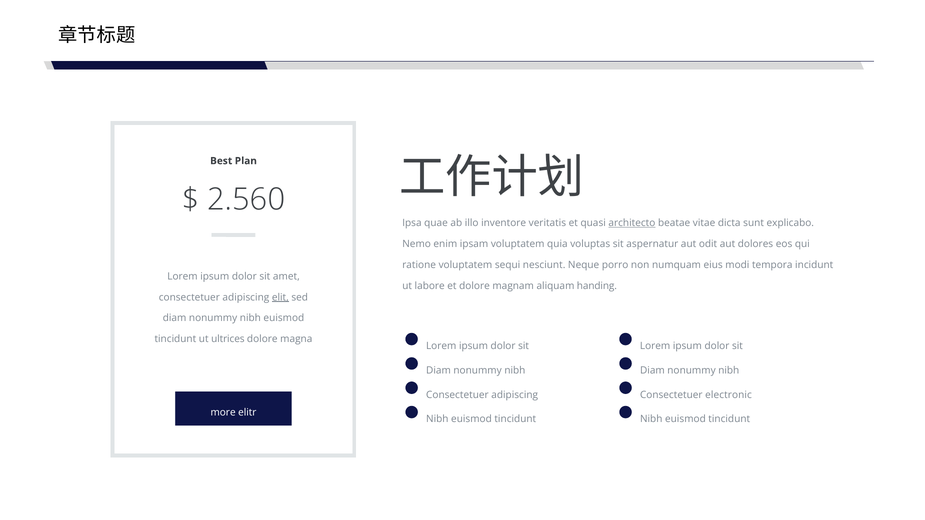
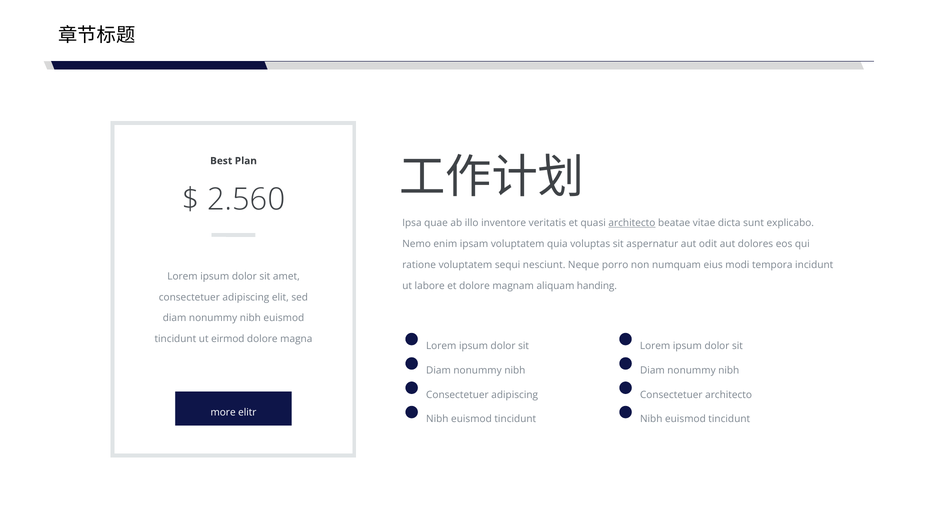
elit underline: present -> none (280, 297)
ultrices: ultrices -> eirmod (228, 339)
Consectetuer electronic: electronic -> architecto (729, 395)
